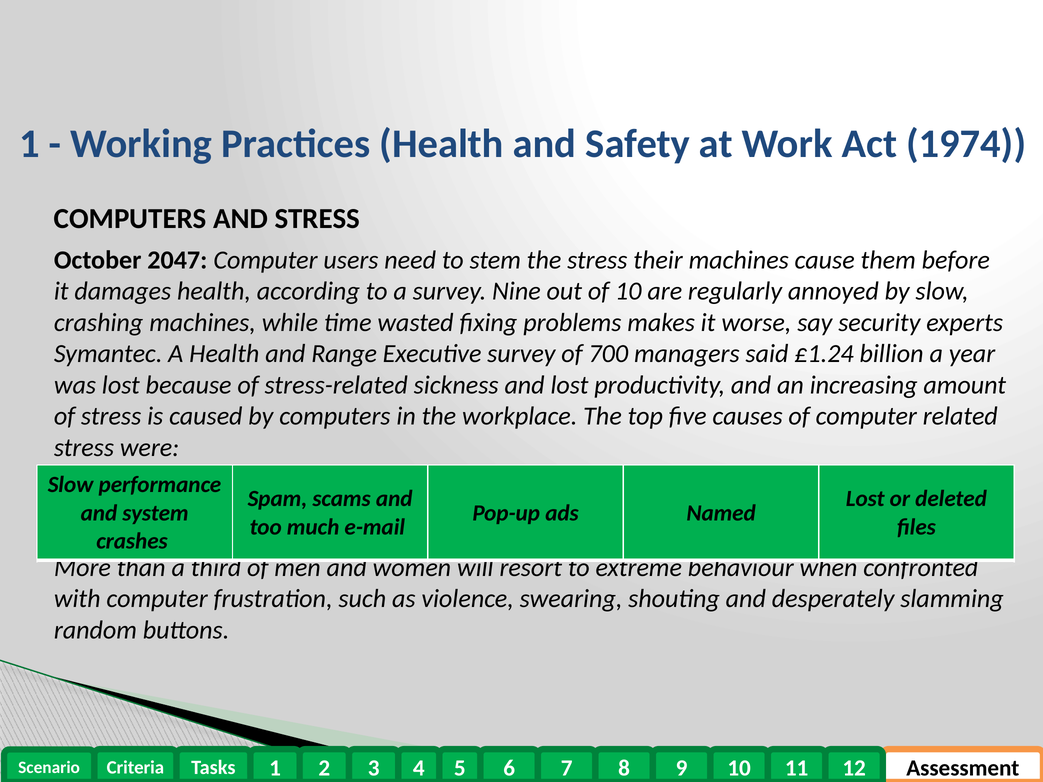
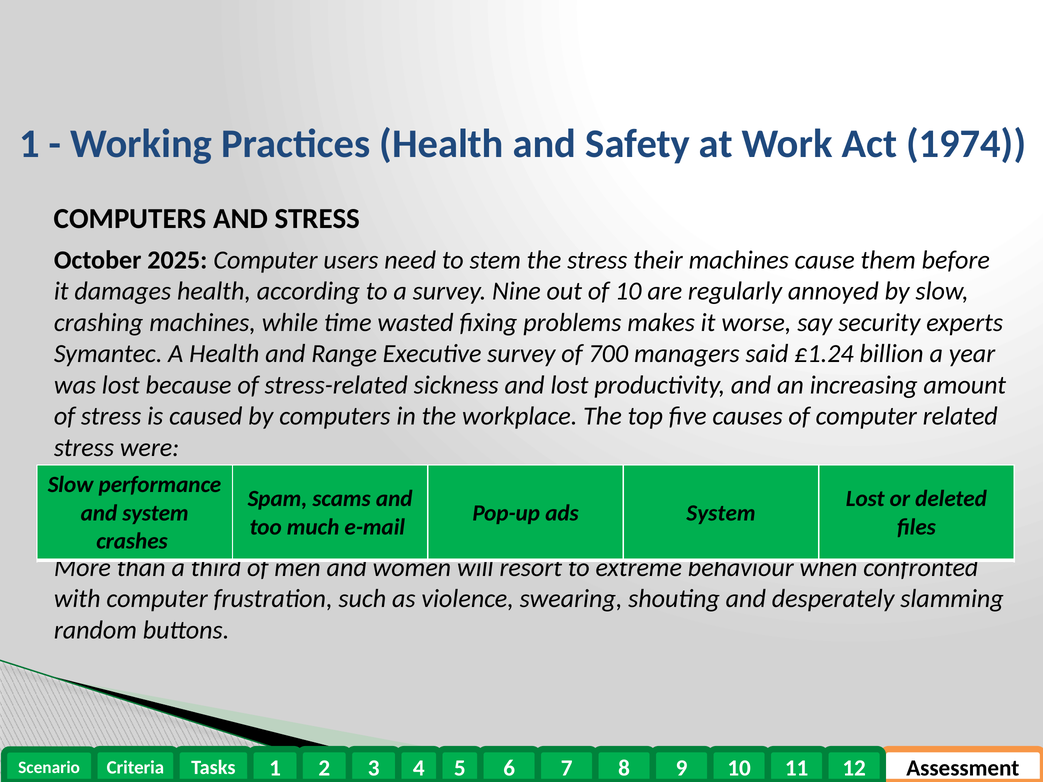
2047: 2047 -> 2025 (177, 260)
ads Named: Named -> System (721, 513)
